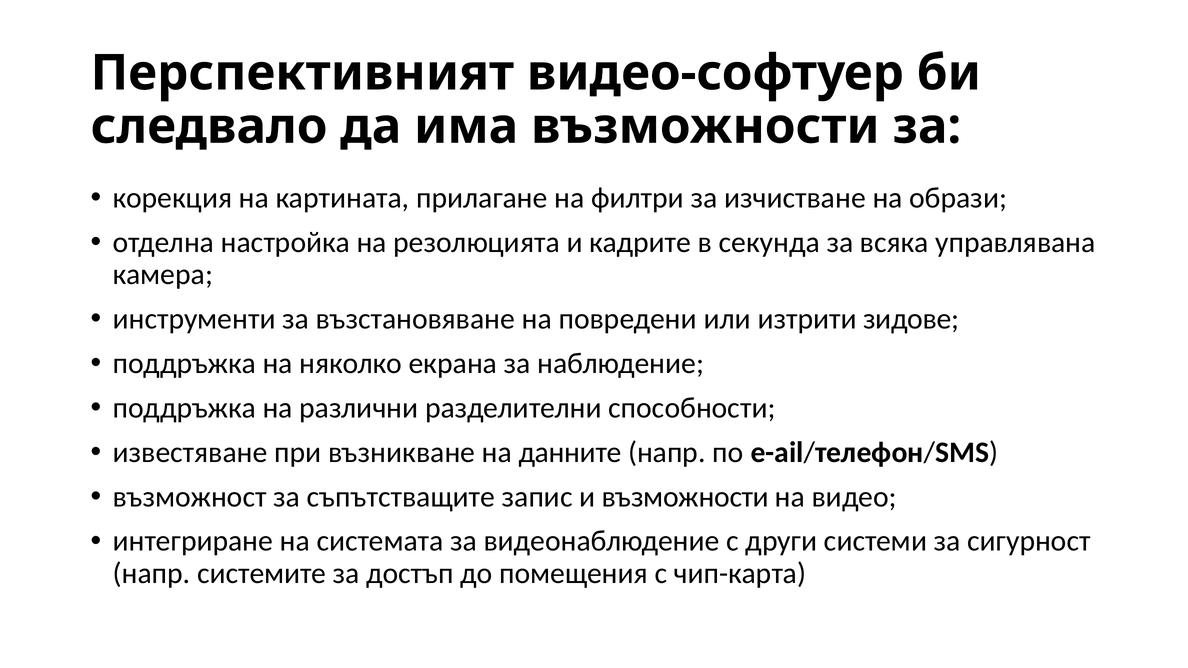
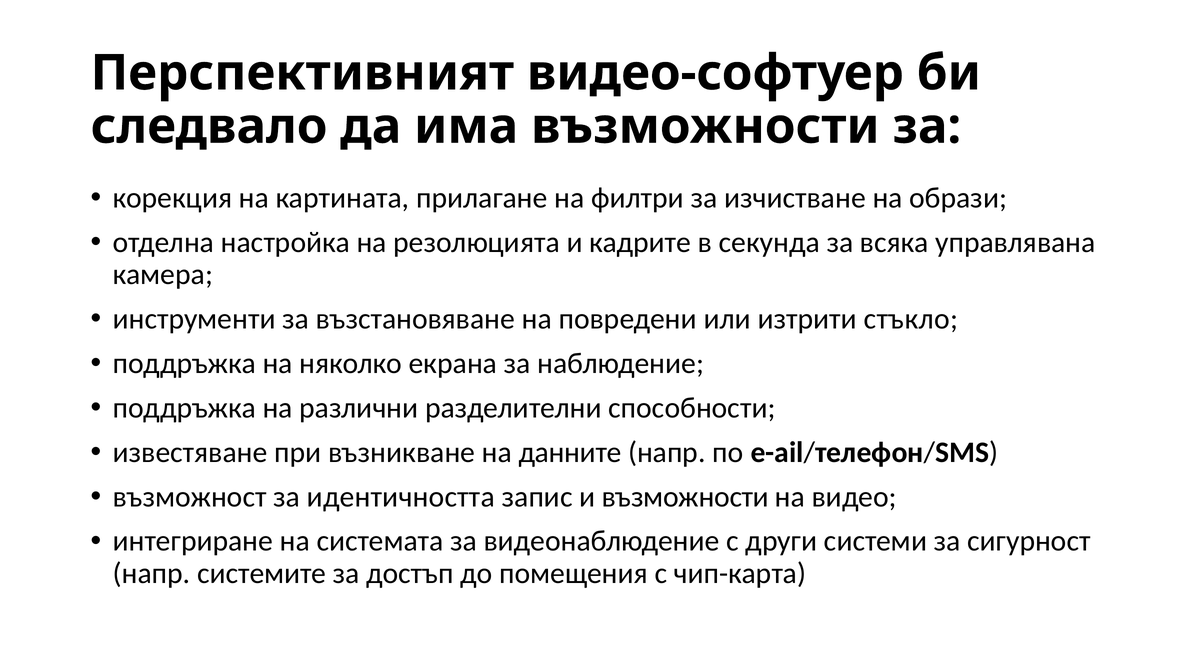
зидове: зидове -> стъкло (911, 319)
съпътстващите: съпътстващите -> идентичността (401, 497)
